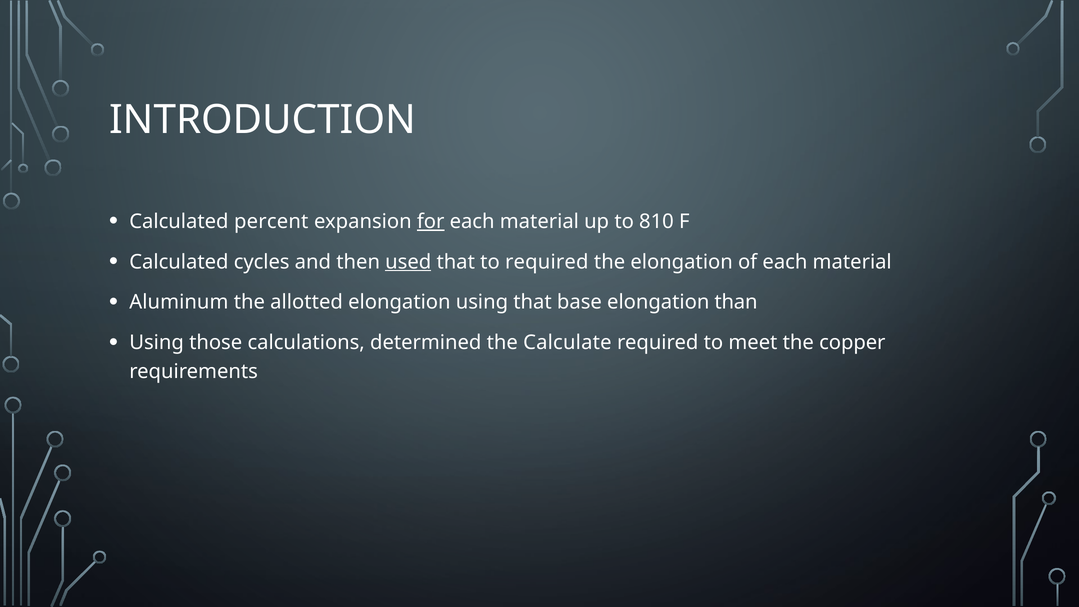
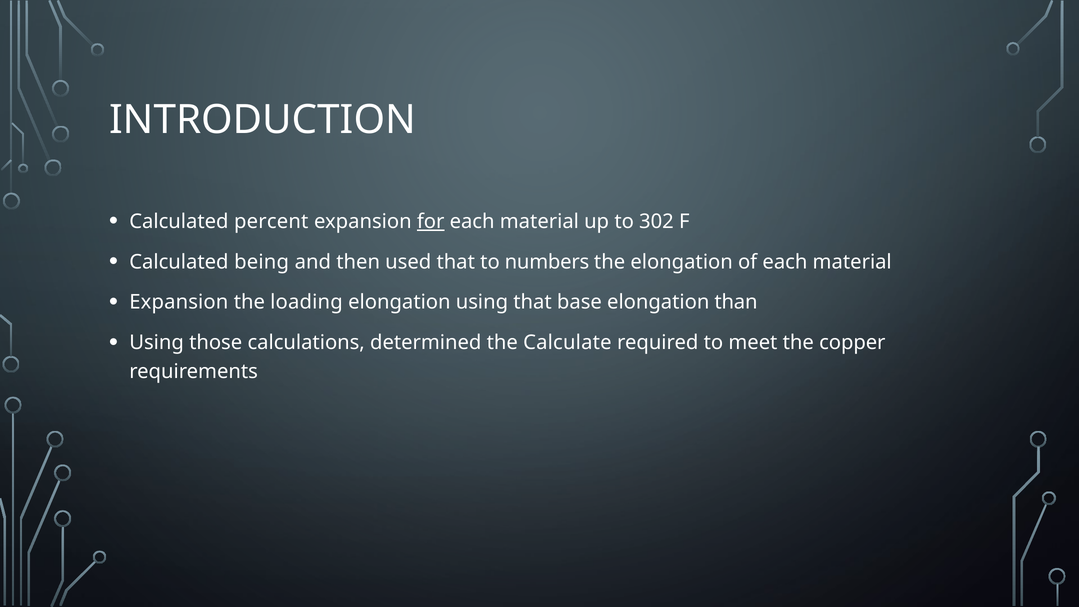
810: 810 -> 302 (656, 222)
cycles: cycles -> being (262, 262)
used underline: present -> none (408, 262)
to required: required -> numbers (547, 262)
Aluminum: Aluminum -> Expansion (179, 302)
allotted: allotted -> loading (306, 302)
